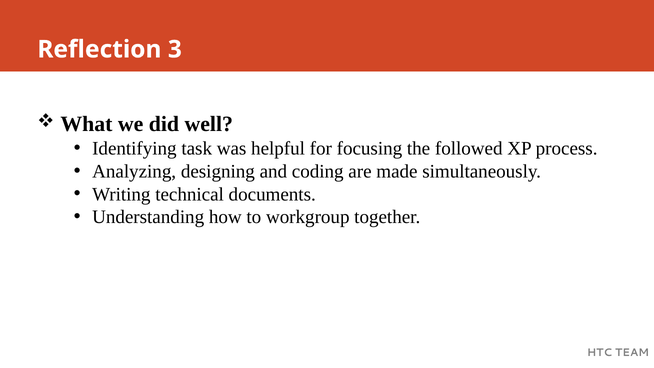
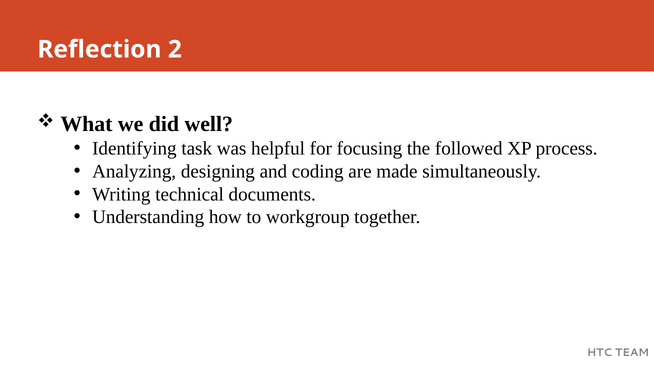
3: 3 -> 2 (175, 49)
